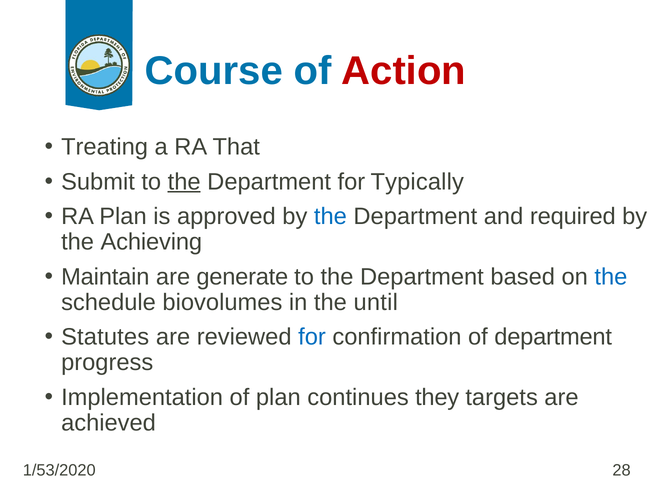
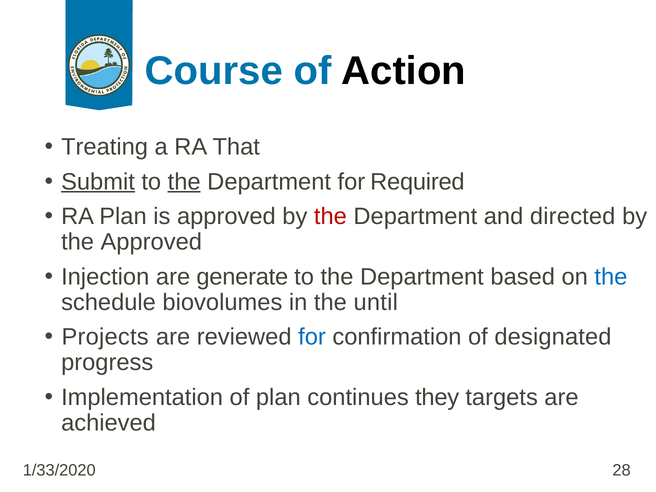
Action colour: red -> black (404, 71)
Submit underline: none -> present (98, 182)
Typically: Typically -> Required (417, 182)
the colour: blue -> red (330, 216)
required: required -> directed (573, 216)
the Achieving: Achieving -> Approved (151, 242)
Maintain: Maintain -> Injection (105, 277)
Statutes: Statutes -> Projects (105, 337)
of department: department -> designated (553, 337)
1/53/2020: 1/53/2020 -> 1/33/2020 (59, 470)
